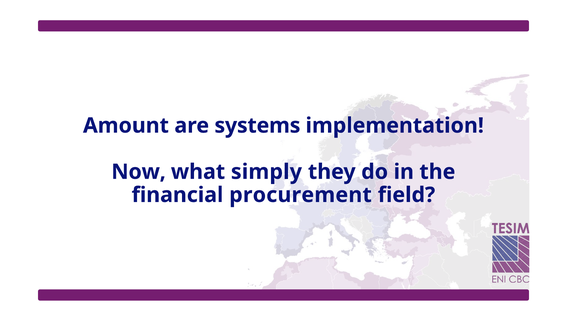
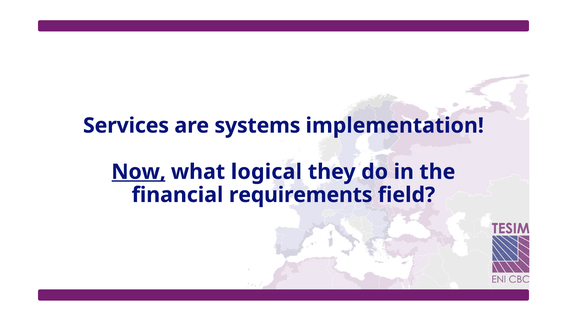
Amount: Amount -> Services (126, 125)
Now underline: none -> present (139, 172)
simply: simply -> logical (266, 172)
procurement: procurement -> requirements (301, 195)
